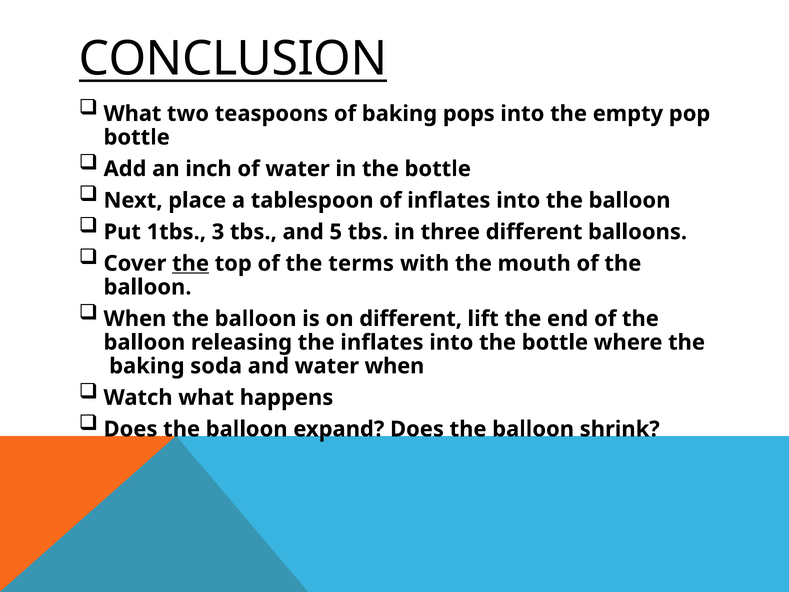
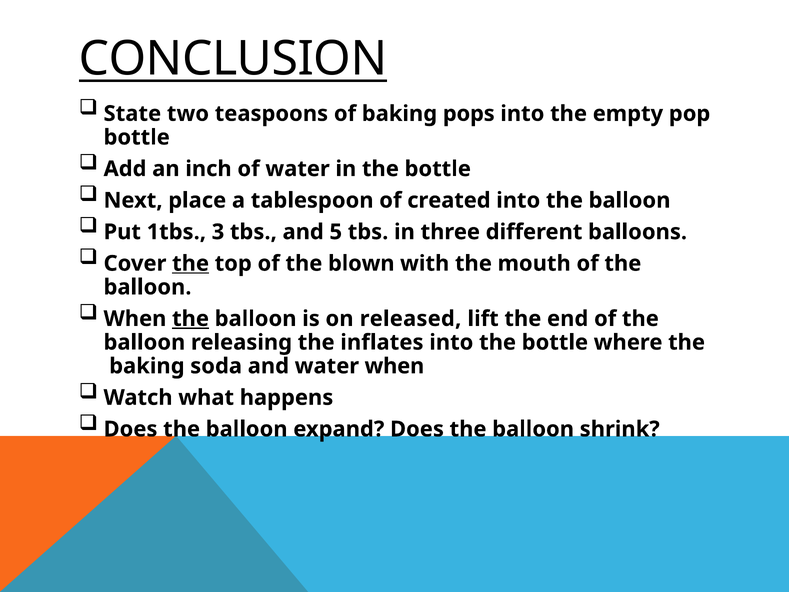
What: What -> State (132, 114)
of inflates: inflates -> created (449, 200)
terms: terms -> blown (361, 263)
the underline: none -> present (191, 319)
on different: different -> released (410, 319)
